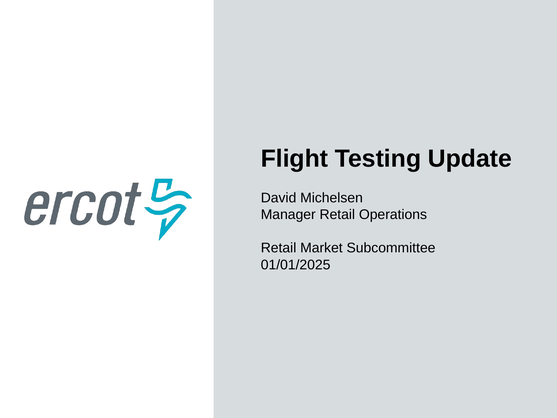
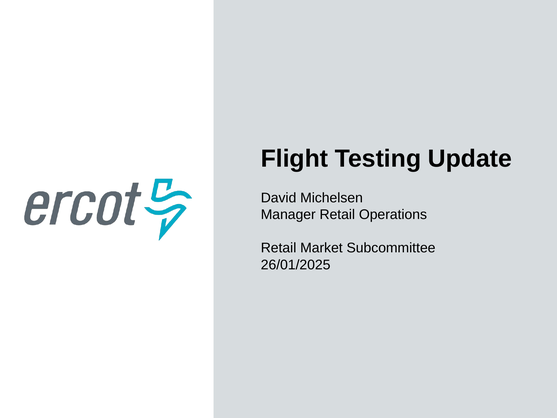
01/01/2025: 01/01/2025 -> 26/01/2025 (296, 265)
